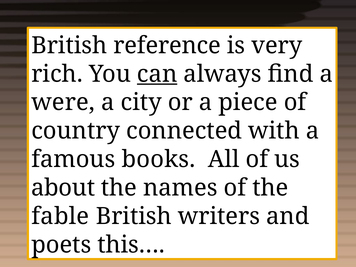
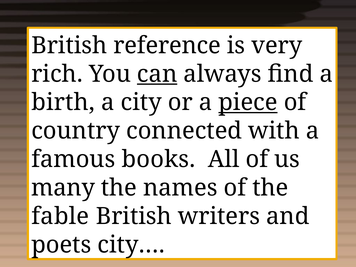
were: were -> birth (63, 102)
piece underline: none -> present (248, 102)
about: about -> many (63, 188)
this…: this… -> city… (131, 245)
